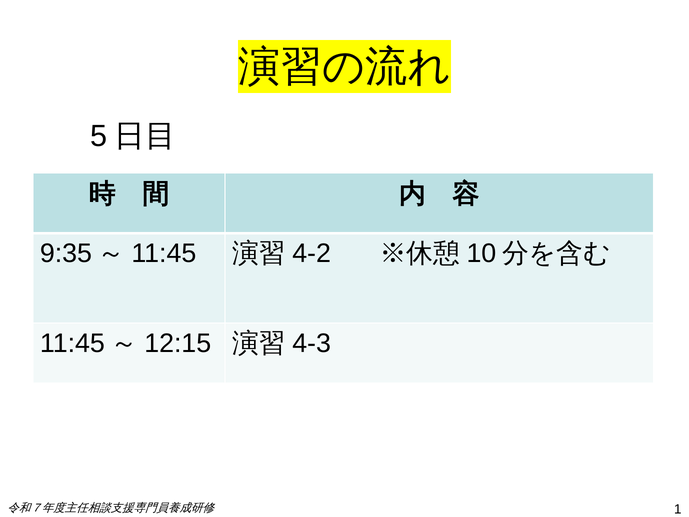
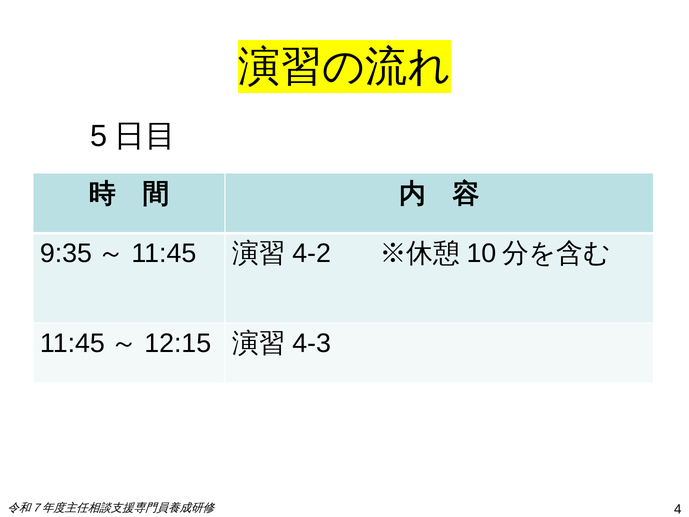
1: 1 -> 4 (678, 509)
